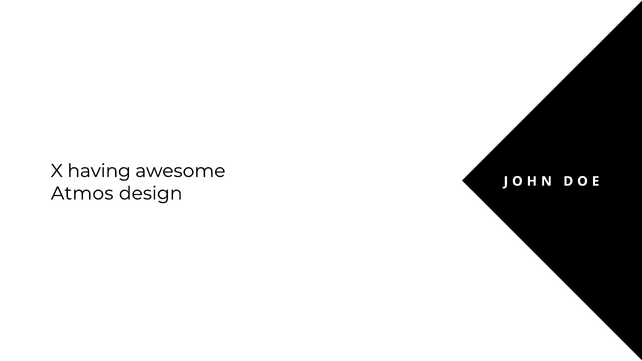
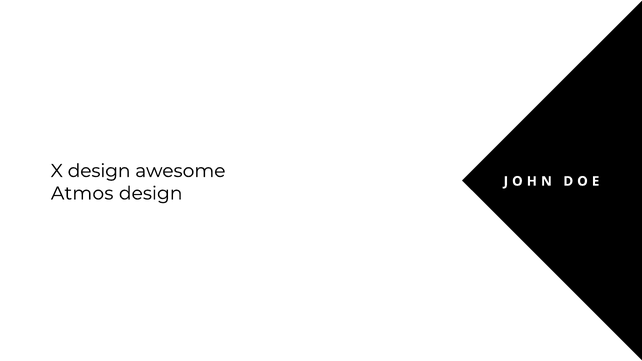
X having: having -> design (99, 171)
